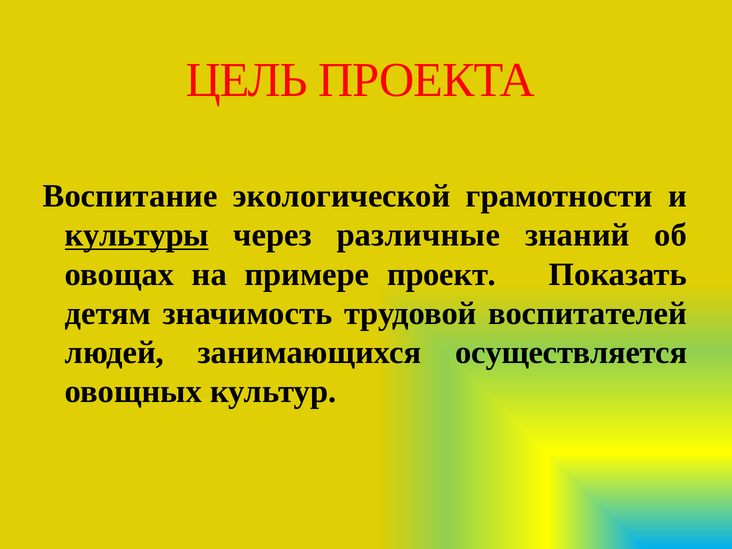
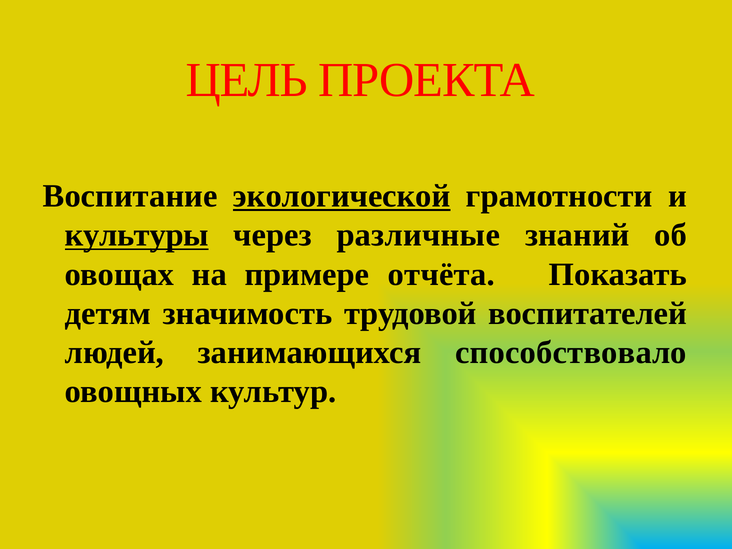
экологической underline: none -> present (342, 196)
проект: проект -> отчёта (441, 274)
осуществляется: осуществляется -> способствовало (571, 352)
